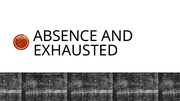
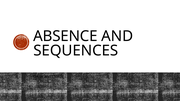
EXHAUSTED: EXHAUSTED -> SEQUENCES (76, 51)
